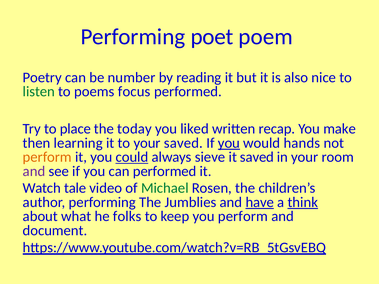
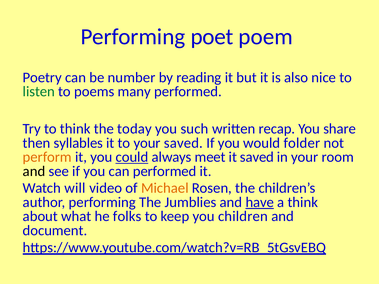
focus: focus -> many (134, 92)
to place: place -> think (75, 129)
liked: liked -> such (194, 129)
make: make -> share (340, 129)
learning: learning -> syllables (78, 143)
you underline: present -> none (229, 143)
hands: hands -> folder (302, 143)
sieve: sieve -> meet (210, 157)
and colour: purple -> black (34, 171)
tale: tale -> will (75, 188)
Michael colour: green -> orange (165, 188)
think underline: present -> none (303, 202)
you perform: perform -> children (243, 217)
